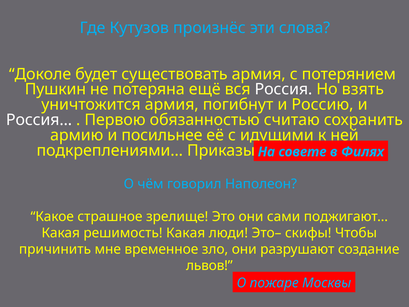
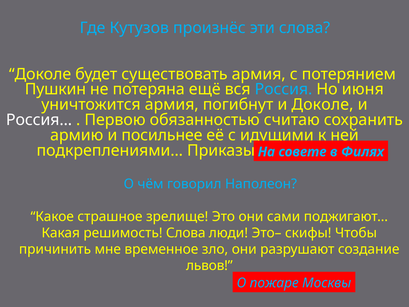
Россия colour: white -> light blue (283, 89)
взять: взять -> июня (363, 89)
и Россию: Россию -> Доколе (322, 105)
решимость Какая: Какая -> Слова (186, 233)
